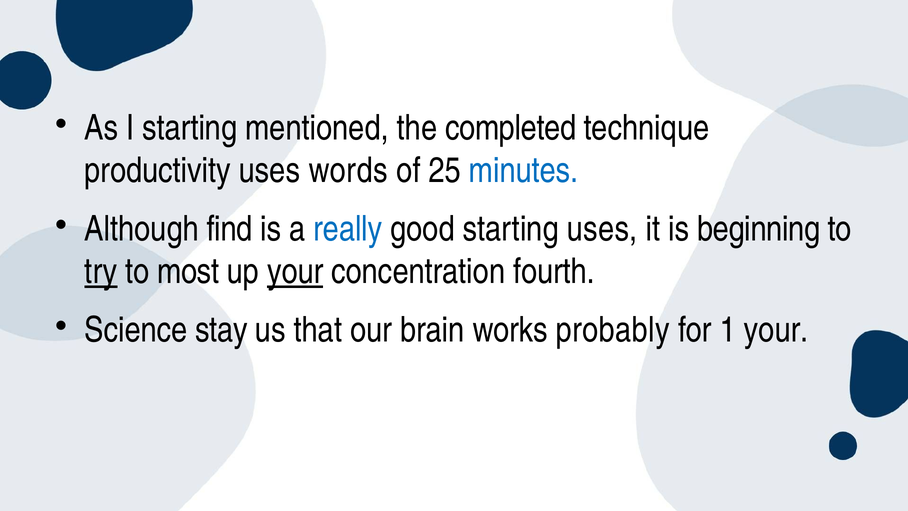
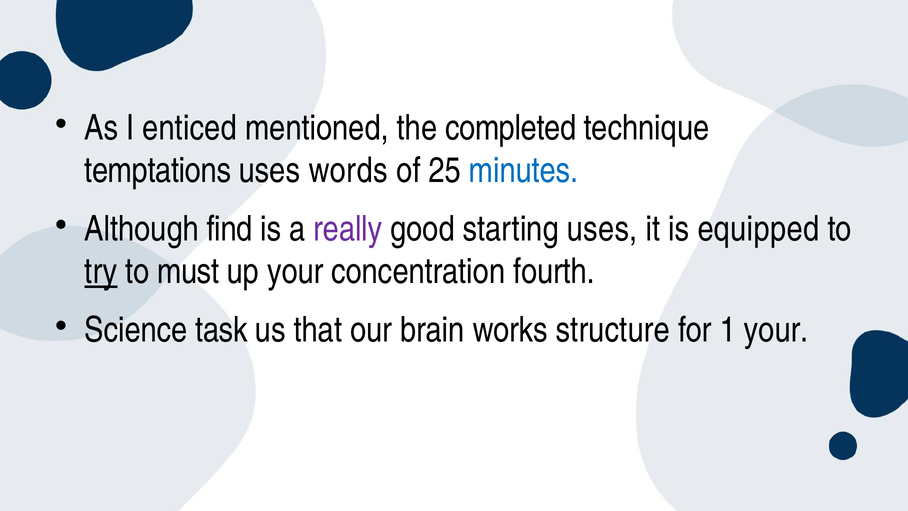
I starting: starting -> enticed (190, 128)
productivity: productivity -> temptations (158, 170)
really colour: blue -> purple (348, 229)
beginning: beginning -> equipped (758, 229)
most: most -> must (188, 271)
your underline: present -> none (295, 271)
stay: stay -> task (221, 330)
probably: probably -> structure (613, 330)
